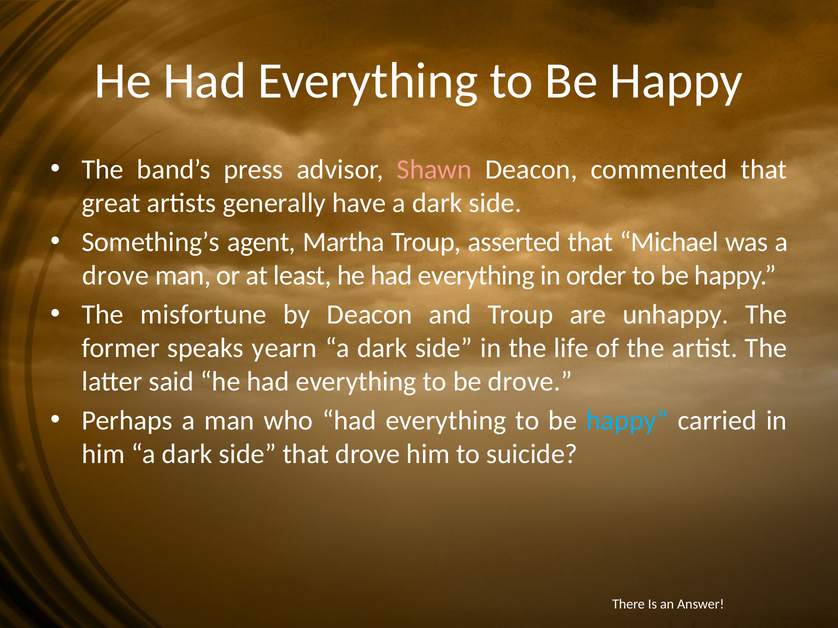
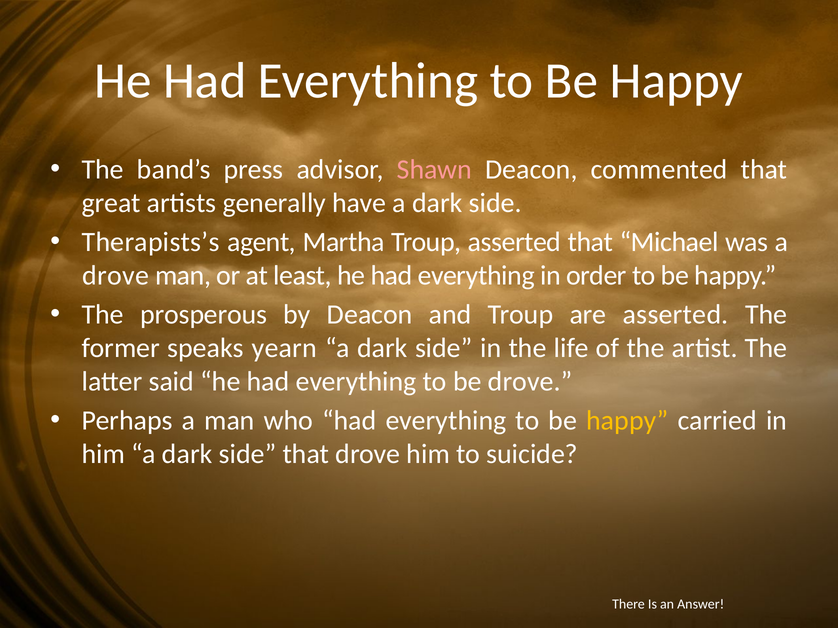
Something’s: Something’s -> Therapists’s (151, 242)
misfortune: misfortune -> prosperous (204, 315)
are unhappy: unhappy -> asserted (676, 315)
happy colour: light blue -> yellow (627, 421)
